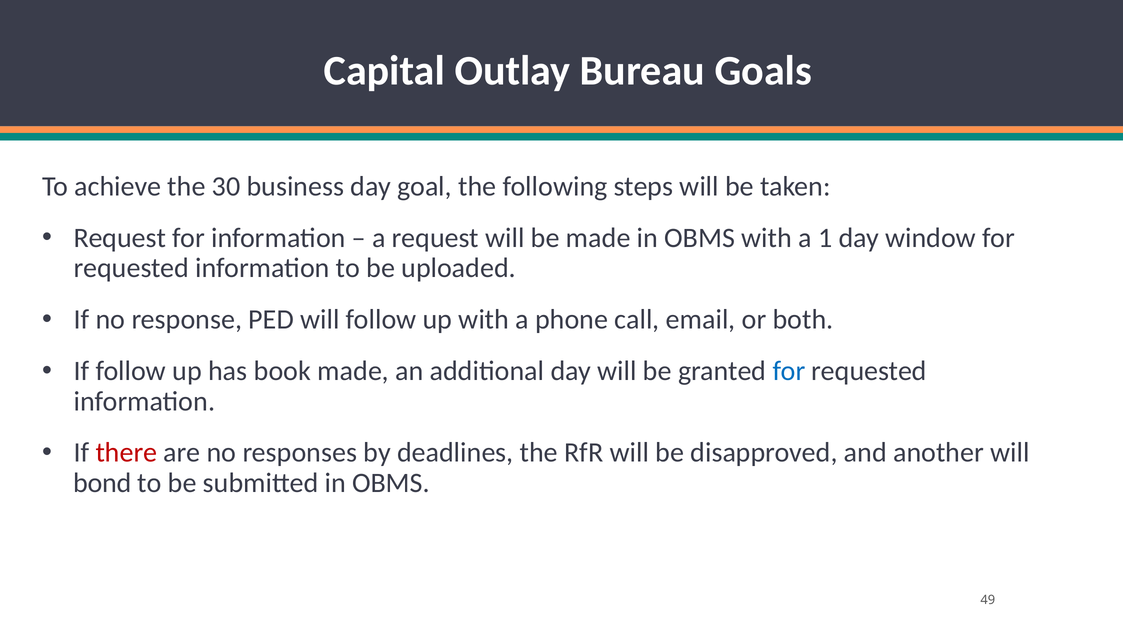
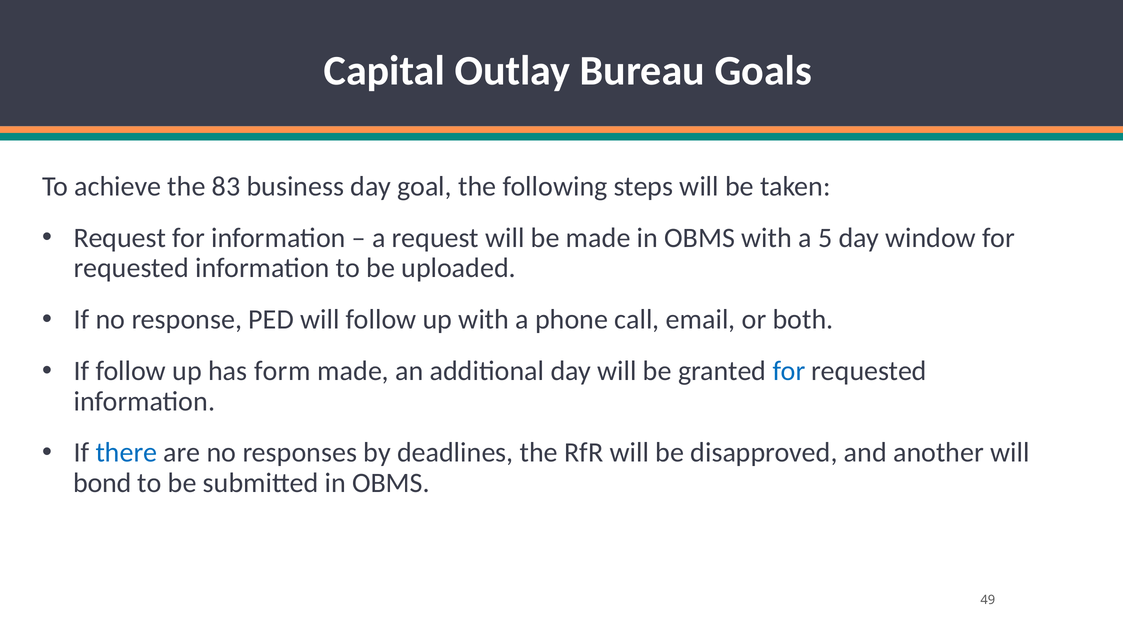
30: 30 -> 83 (226, 186)
1: 1 -> 5 (825, 238)
book: book -> form (282, 371)
there colour: red -> blue (126, 452)
